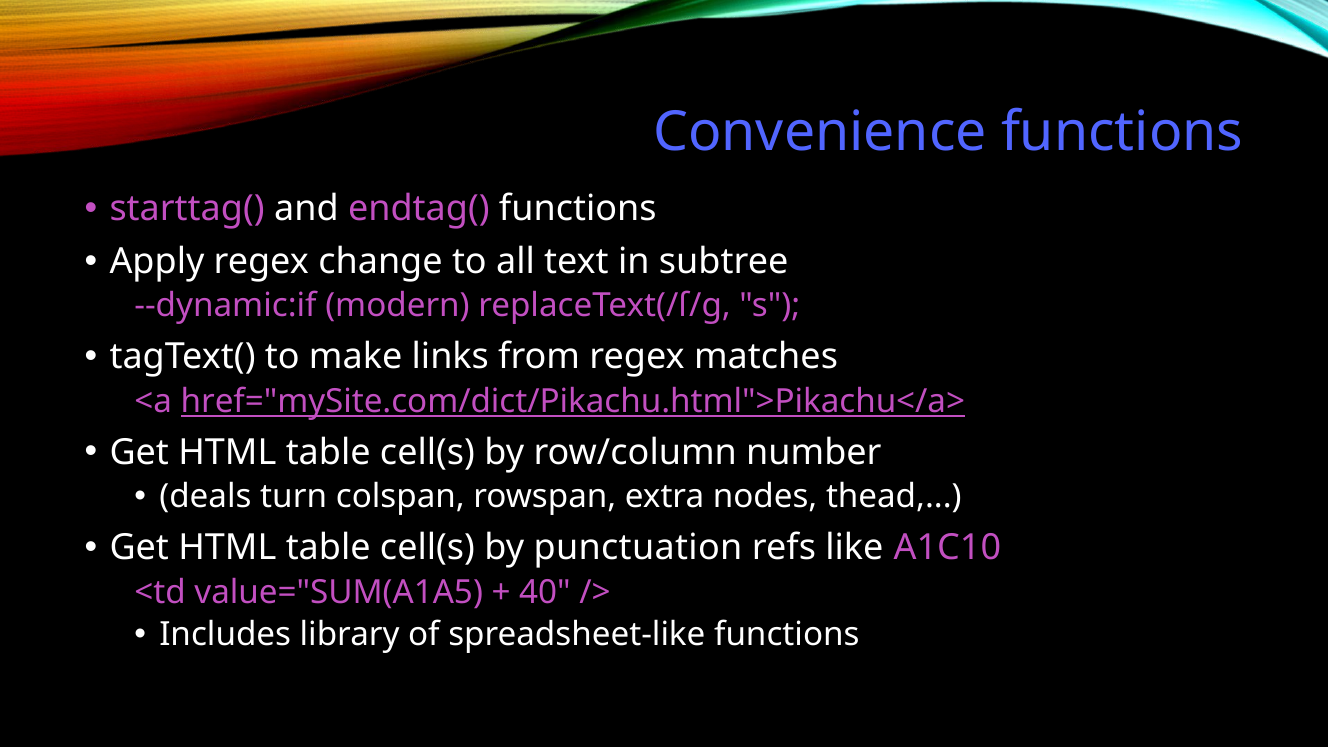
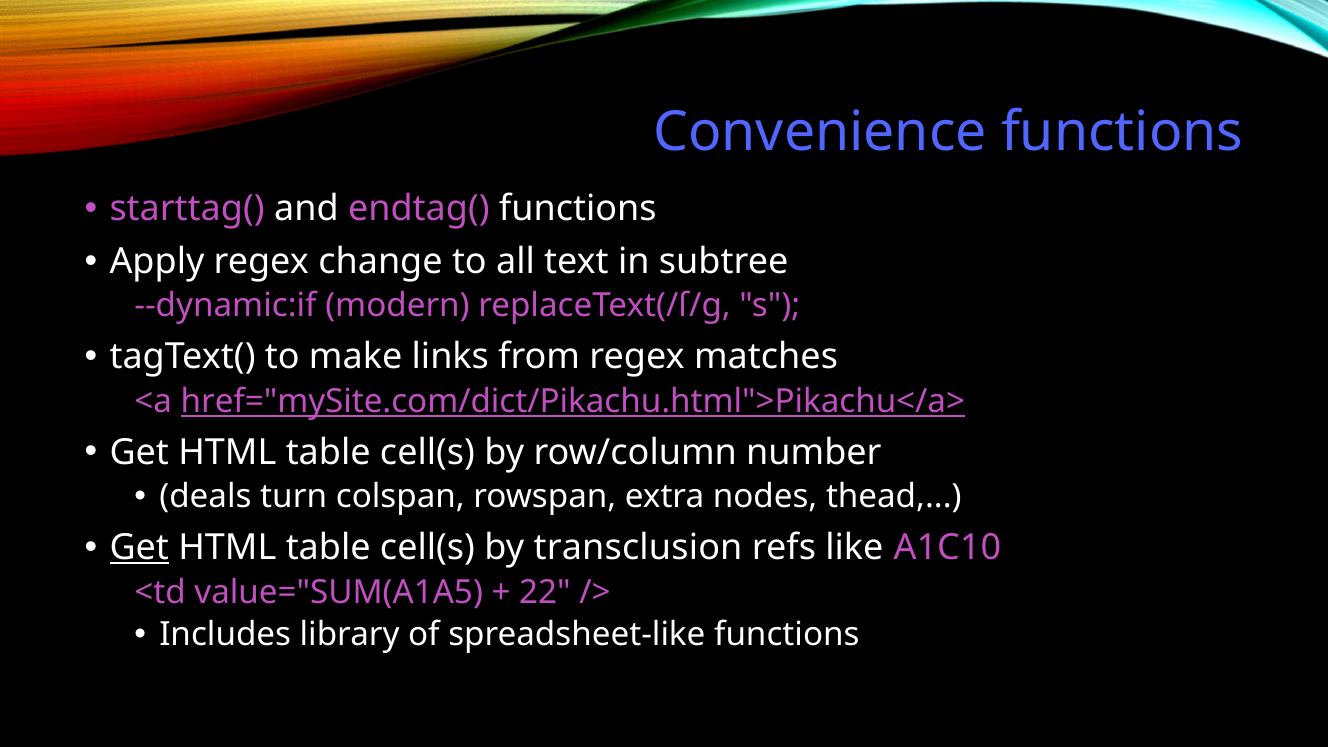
Get underline: none -> present (139, 548)
punctuation: punctuation -> transclusion (638, 548)
40: 40 -> 22 (545, 592)
